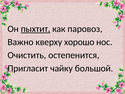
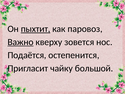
Важно underline: none -> present (20, 42)
хорошо: хорошо -> зовется (79, 42)
Очистить: Очистить -> Подаётся (27, 55)
